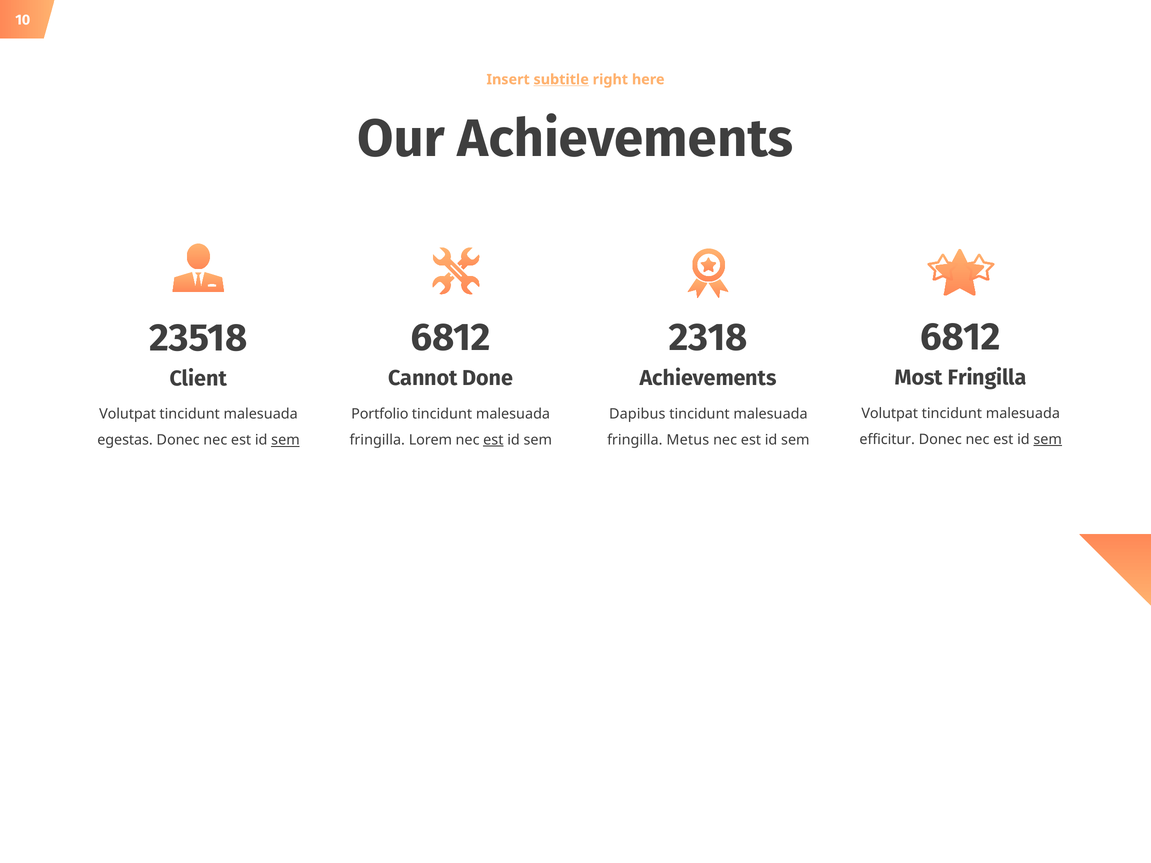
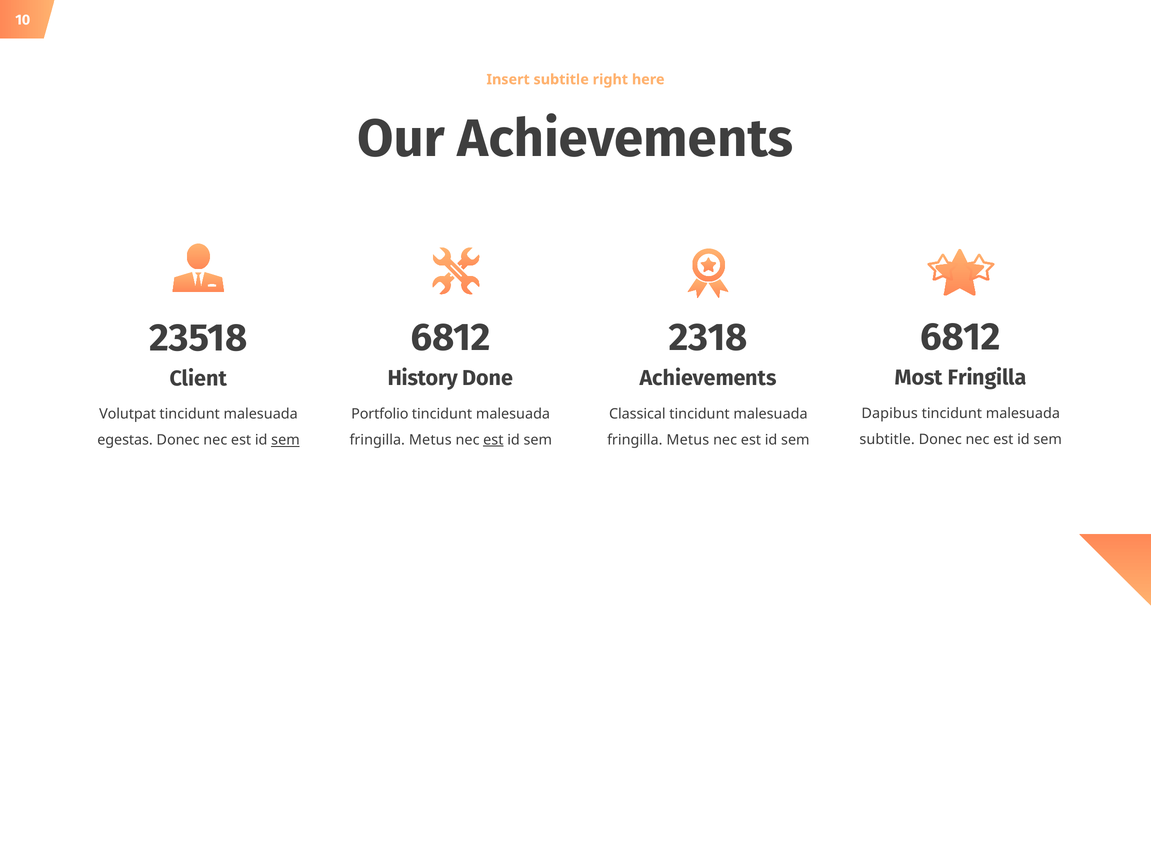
subtitle underline: present -> none (561, 80)
Cannot: Cannot -> History (423, 378)
Volutpat: Volutpat -> Dapibus (890, 414)
Dapibus: Dapibus -> Classical (637, 414)
efficitur: efficitur -> subtitle (887, 439)
sem underline: present -> none (1048, 439)
Lorem: Lorem -> Metus (430, 440)
